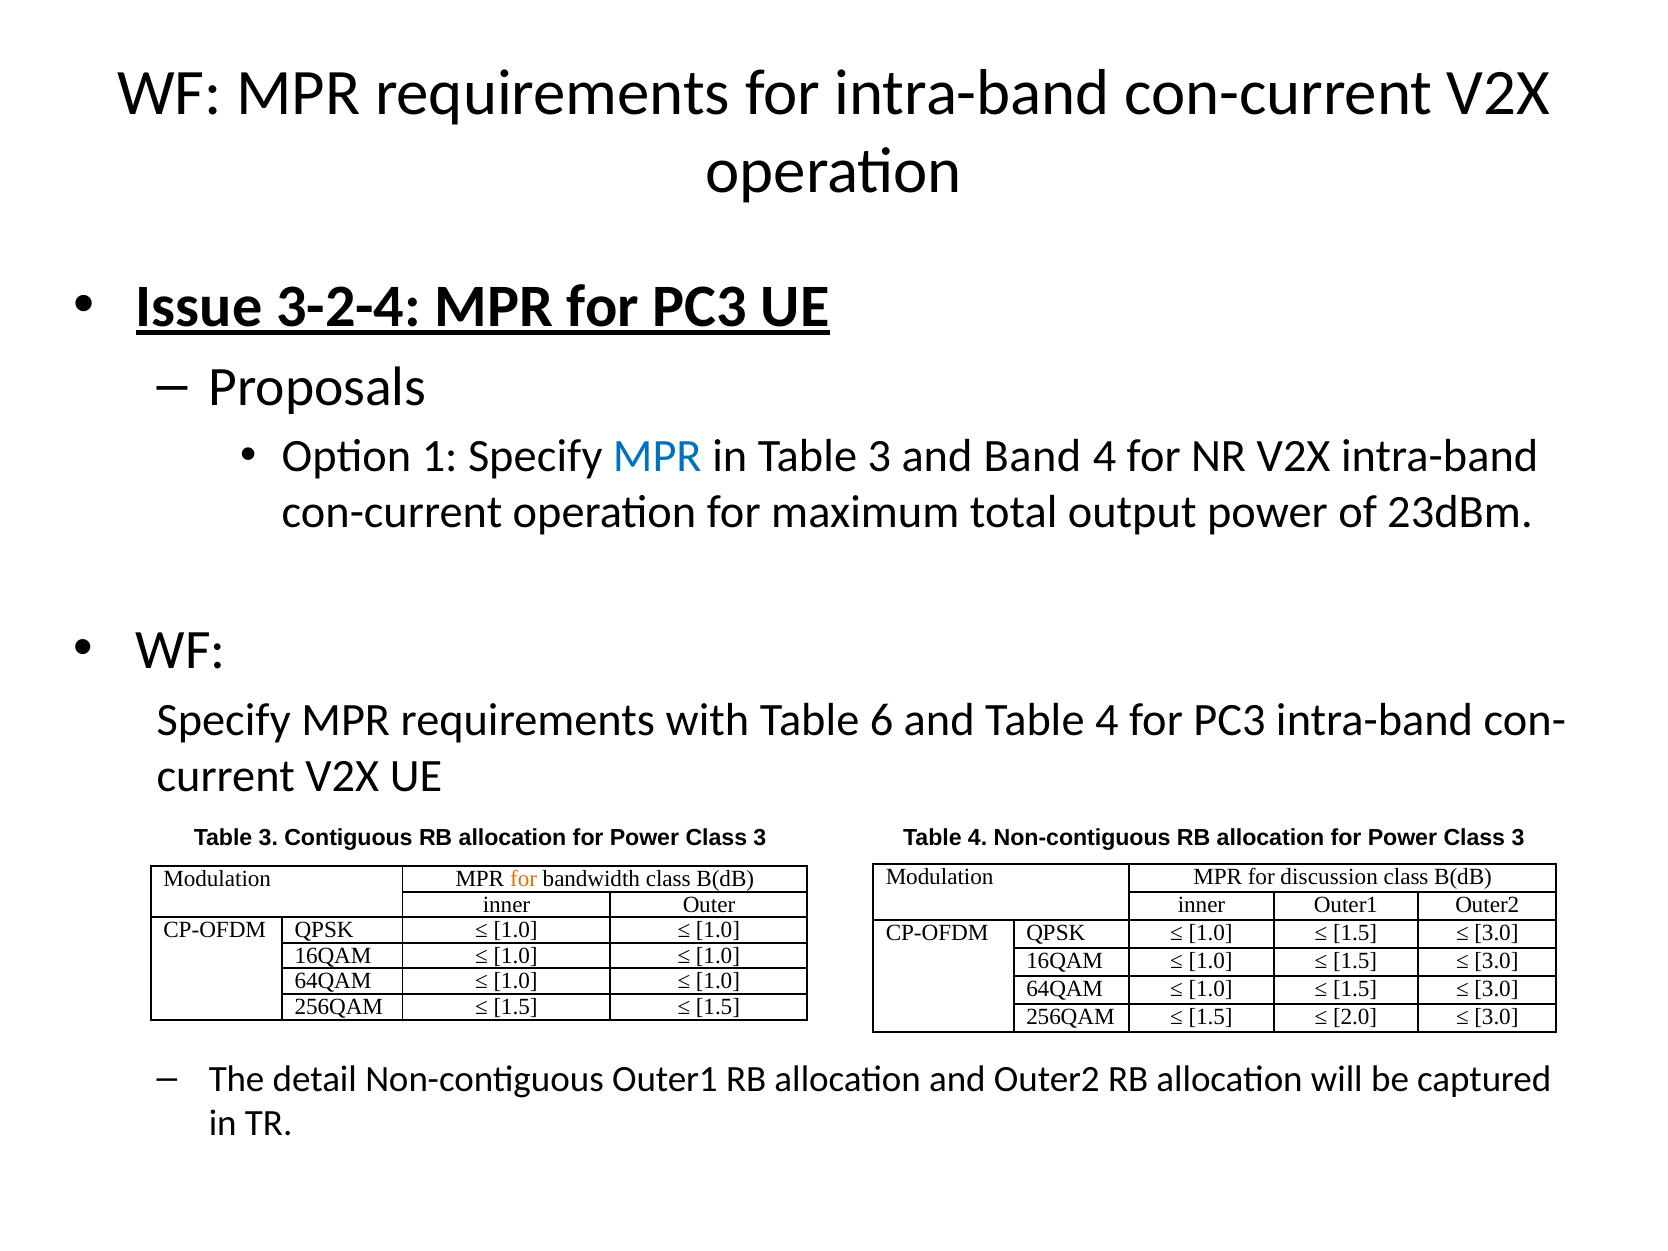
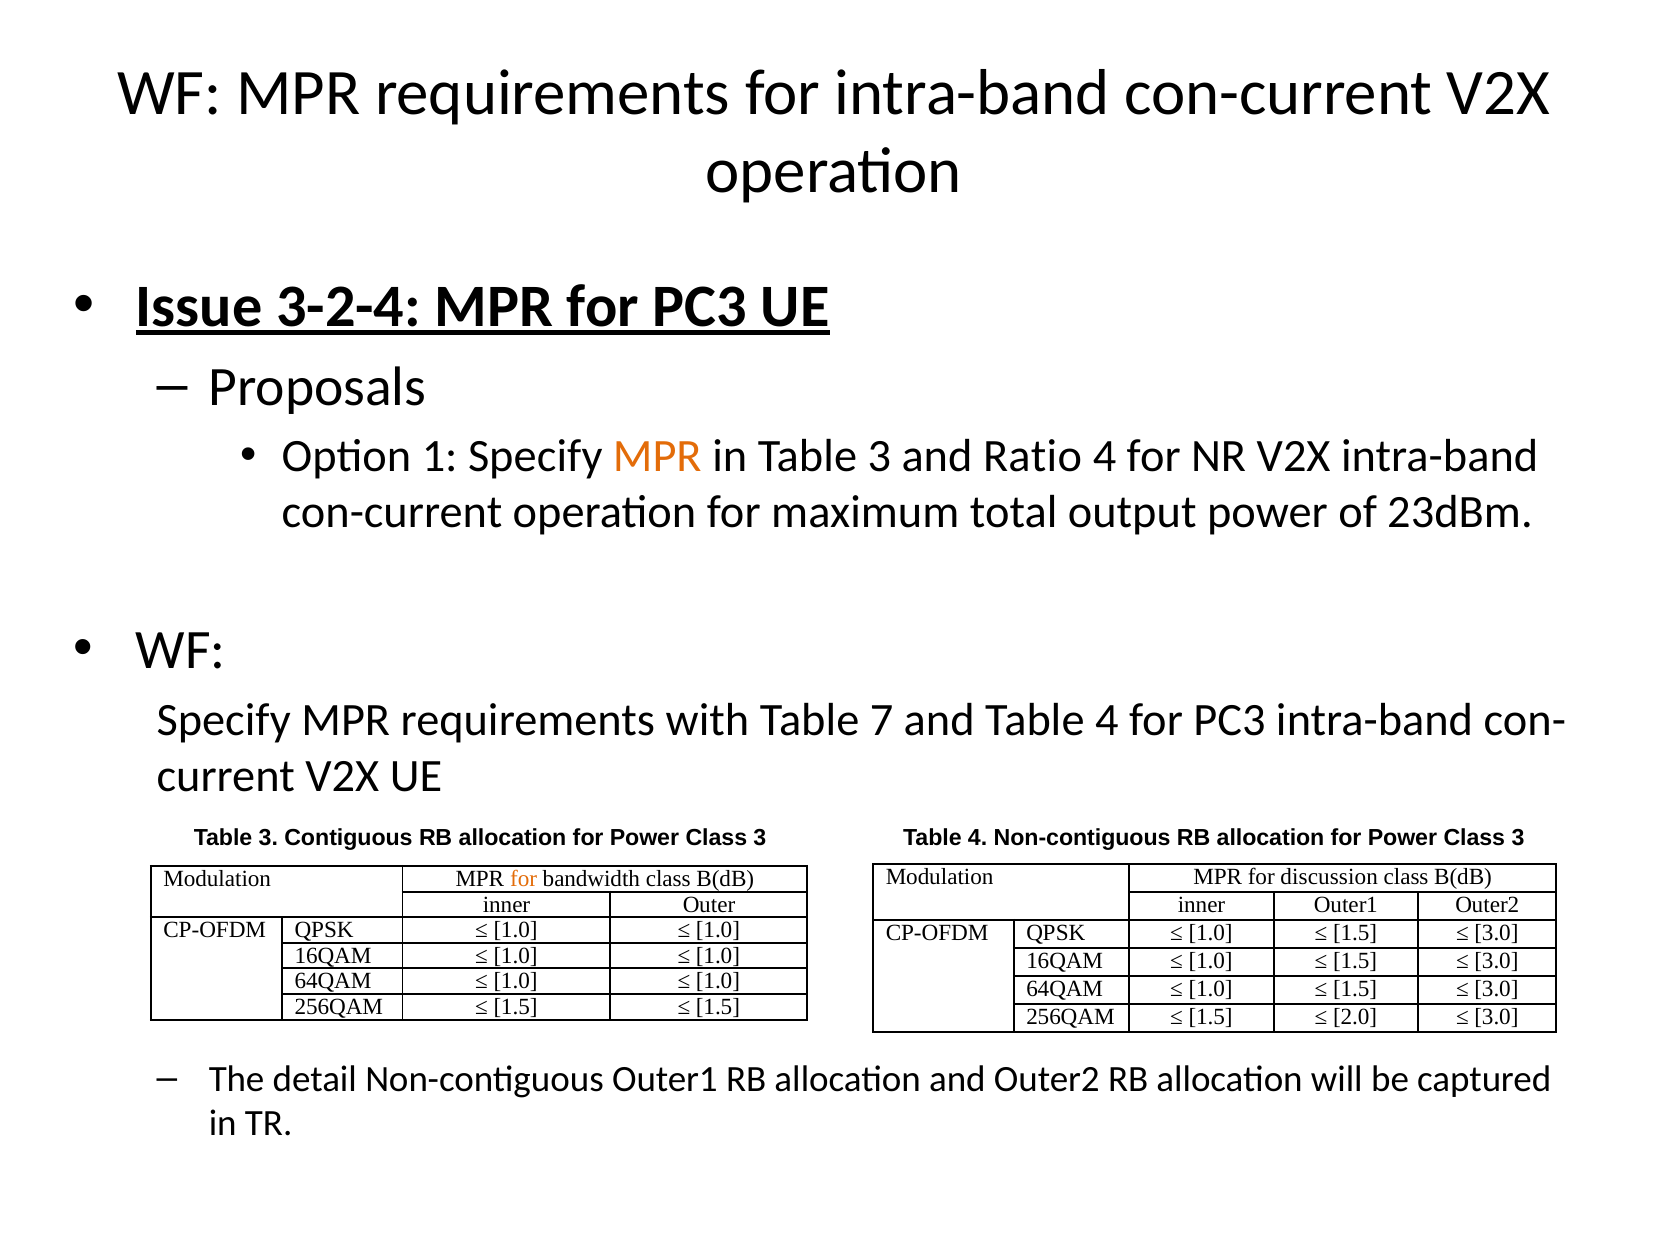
MPR colour: blue -> orange (657, 457)
Band: Band -> Ratio (1033, 457)
6: 6 -> 7 (882, 720)
